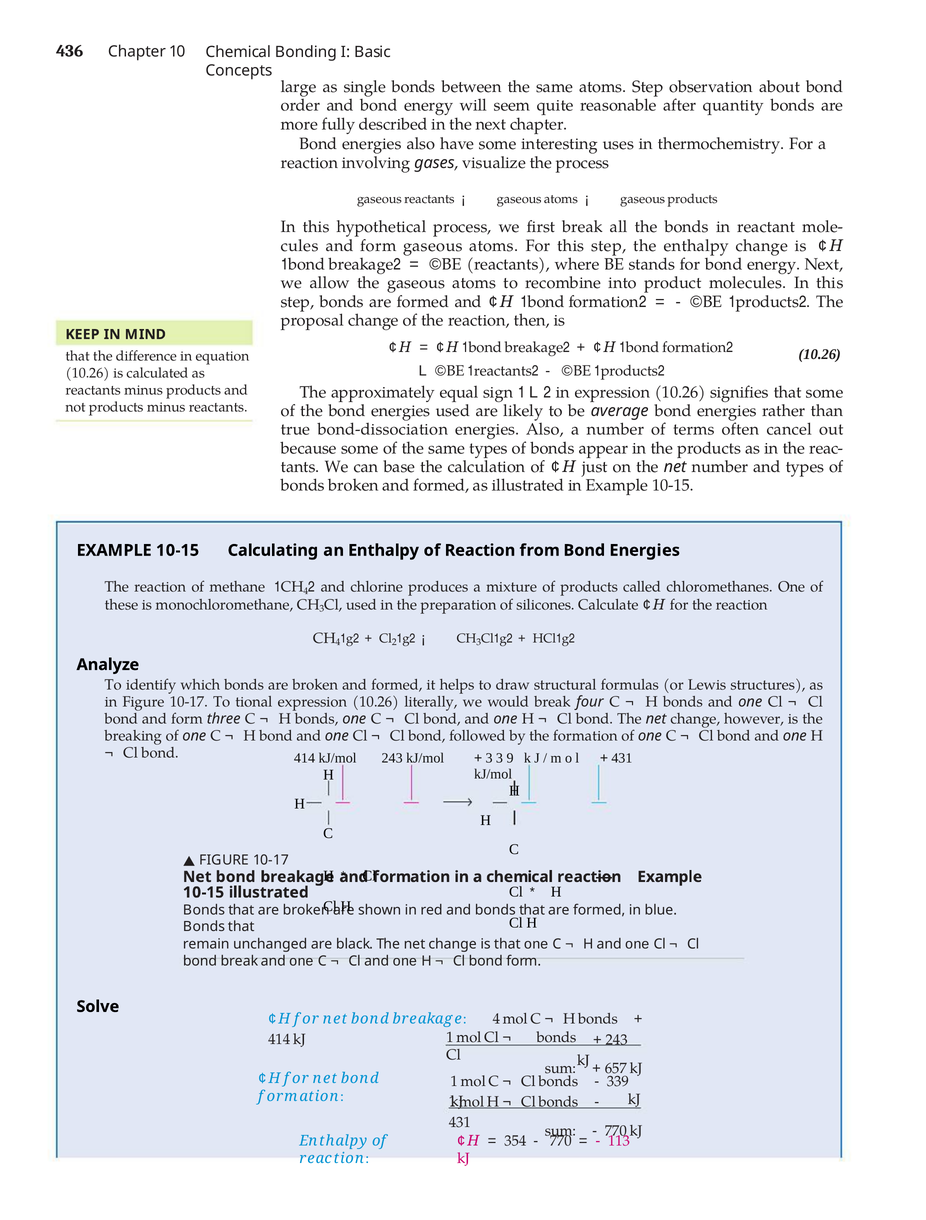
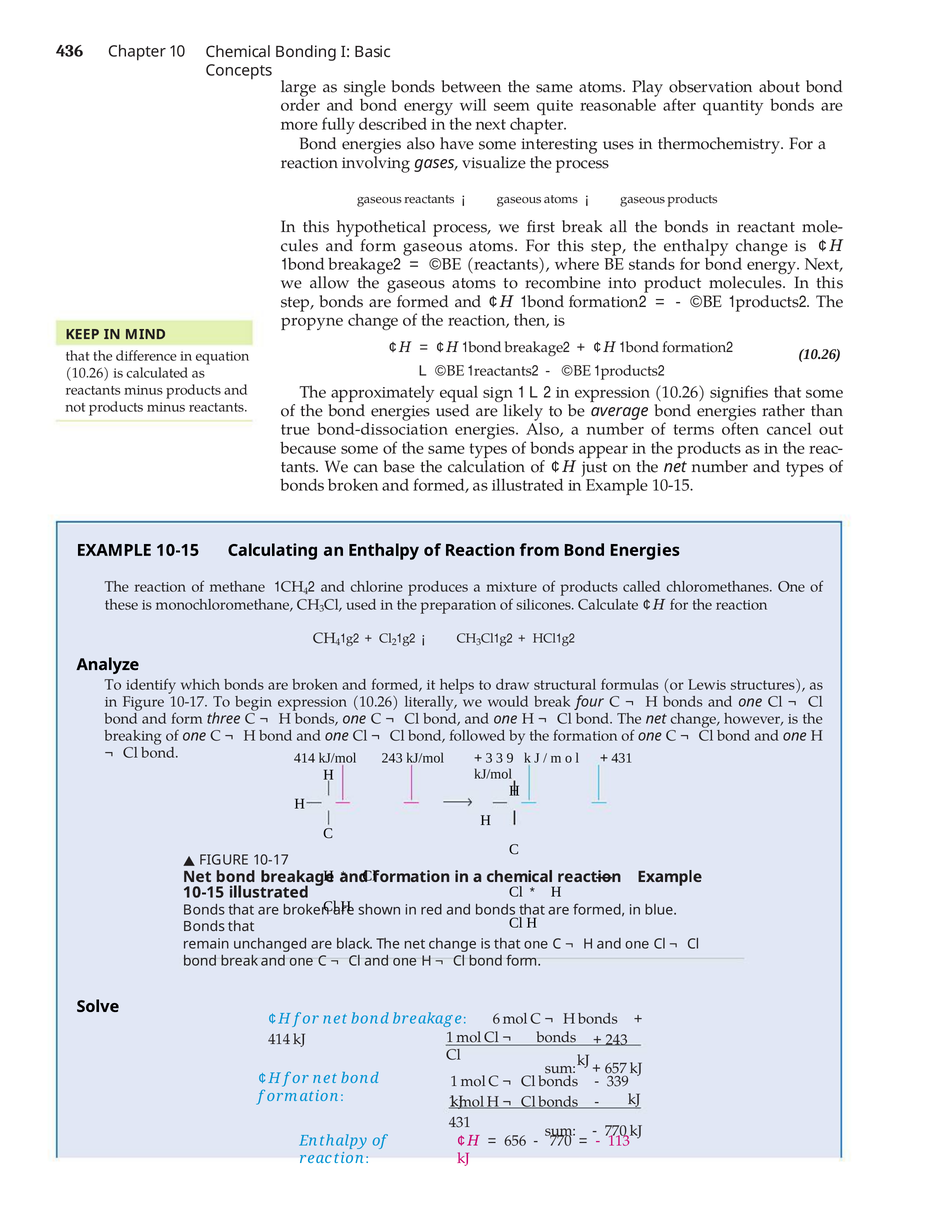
atoms Step: Step -> Play (648, 87)
proposal: proposal -> propyne (312, 320)
tional: tional -> begin (254, 702)
breakage 4: 4 -> 6 (496, 1020)
354: 354 -> 656 (515, 1141)
